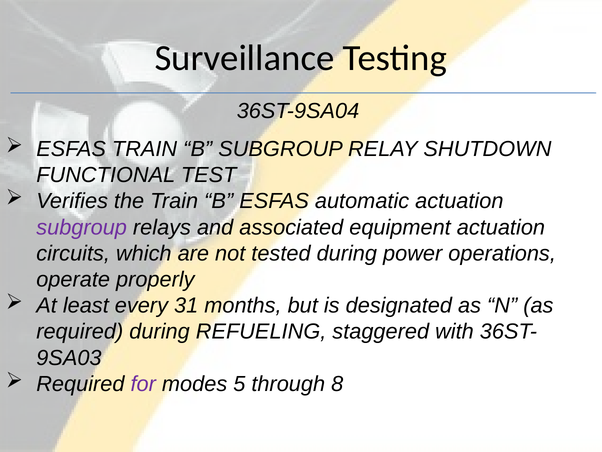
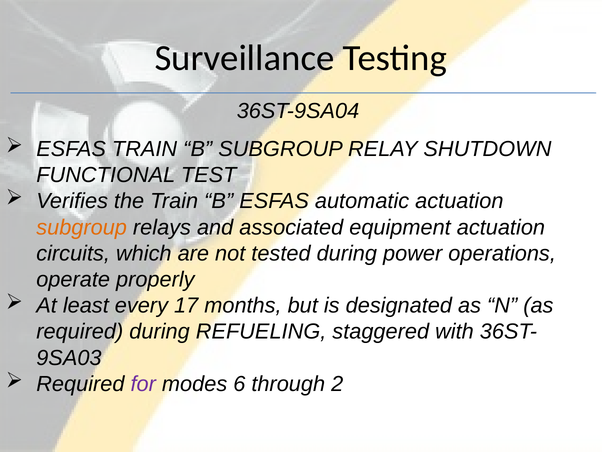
subgroup colour: purple -> orange (82, 227)
31: 31 -> 17 (186, 305)
5: 5 -> 6 (239, 384)
8: 8 -> 2 (337, 384)
